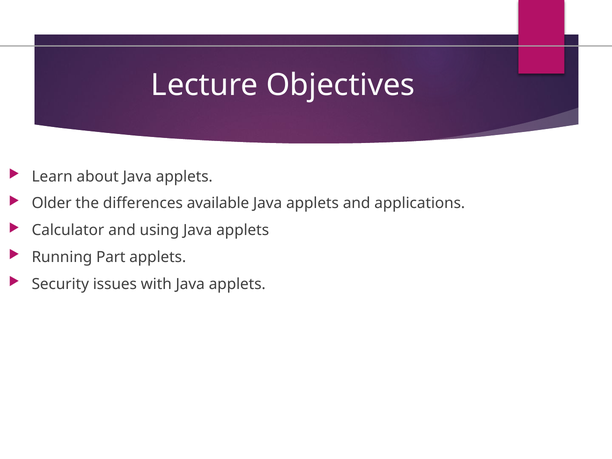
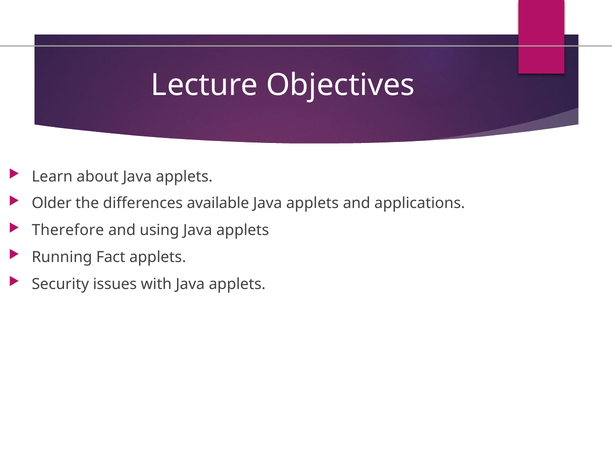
Calculator: Calculator -> Therefore (68, 230)
Part: Part -> Fact (111, 257)
